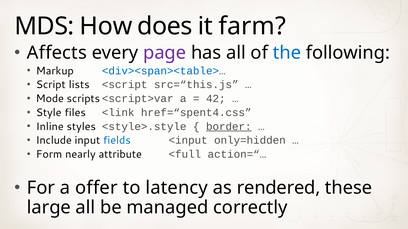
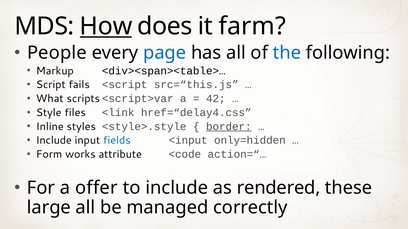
How underline: none -> present (106, 26)
Affects: Affects -> People (57, 53)
page colour: purple -> blue (165, 53)
<div><span><table>… colour: blue -> black (164, 71)
lists: lists -> fails (79, 85)
Mode: Mode -> What (50, 99)
href=“spent4.css: href=“spent4.css -> href=“delay4.css (196, 113)
nearly: nearly -> works (80, 155)
<full: <full -> <code (185, 155)
to latency: latency -> include (177, 188)
